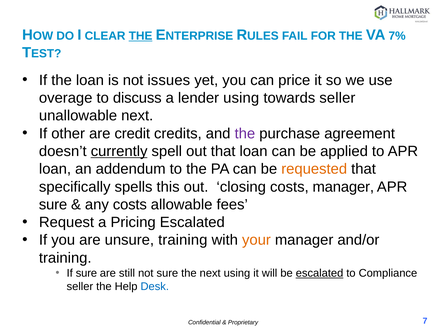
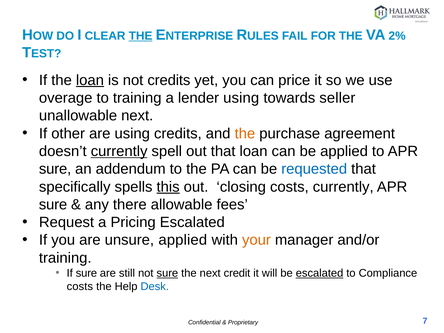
7%: 7% -> 2% (397, 36)
loan underline: none -> present (90, 80)
not issues: issues -> credits (169, 80)
to discuss: discuss -> training (137, 98)
are credit: credit -> using (132, 134)
the colour: purple -> orange (245, 134)
loan: loan -> sure (55, 169)
requested colour: orange -> blue (314, 169)
this underline: none -> present (168, 187)
costs manager: manager -> currently (343, 187)
any costs: costs -> there (130, 205)
unsure training: training -> applied (183, 240)
sure underline: none -> present (167, 273)
next using: using -> credit (237, 273)
seller: seller -> costs (80, 286)
